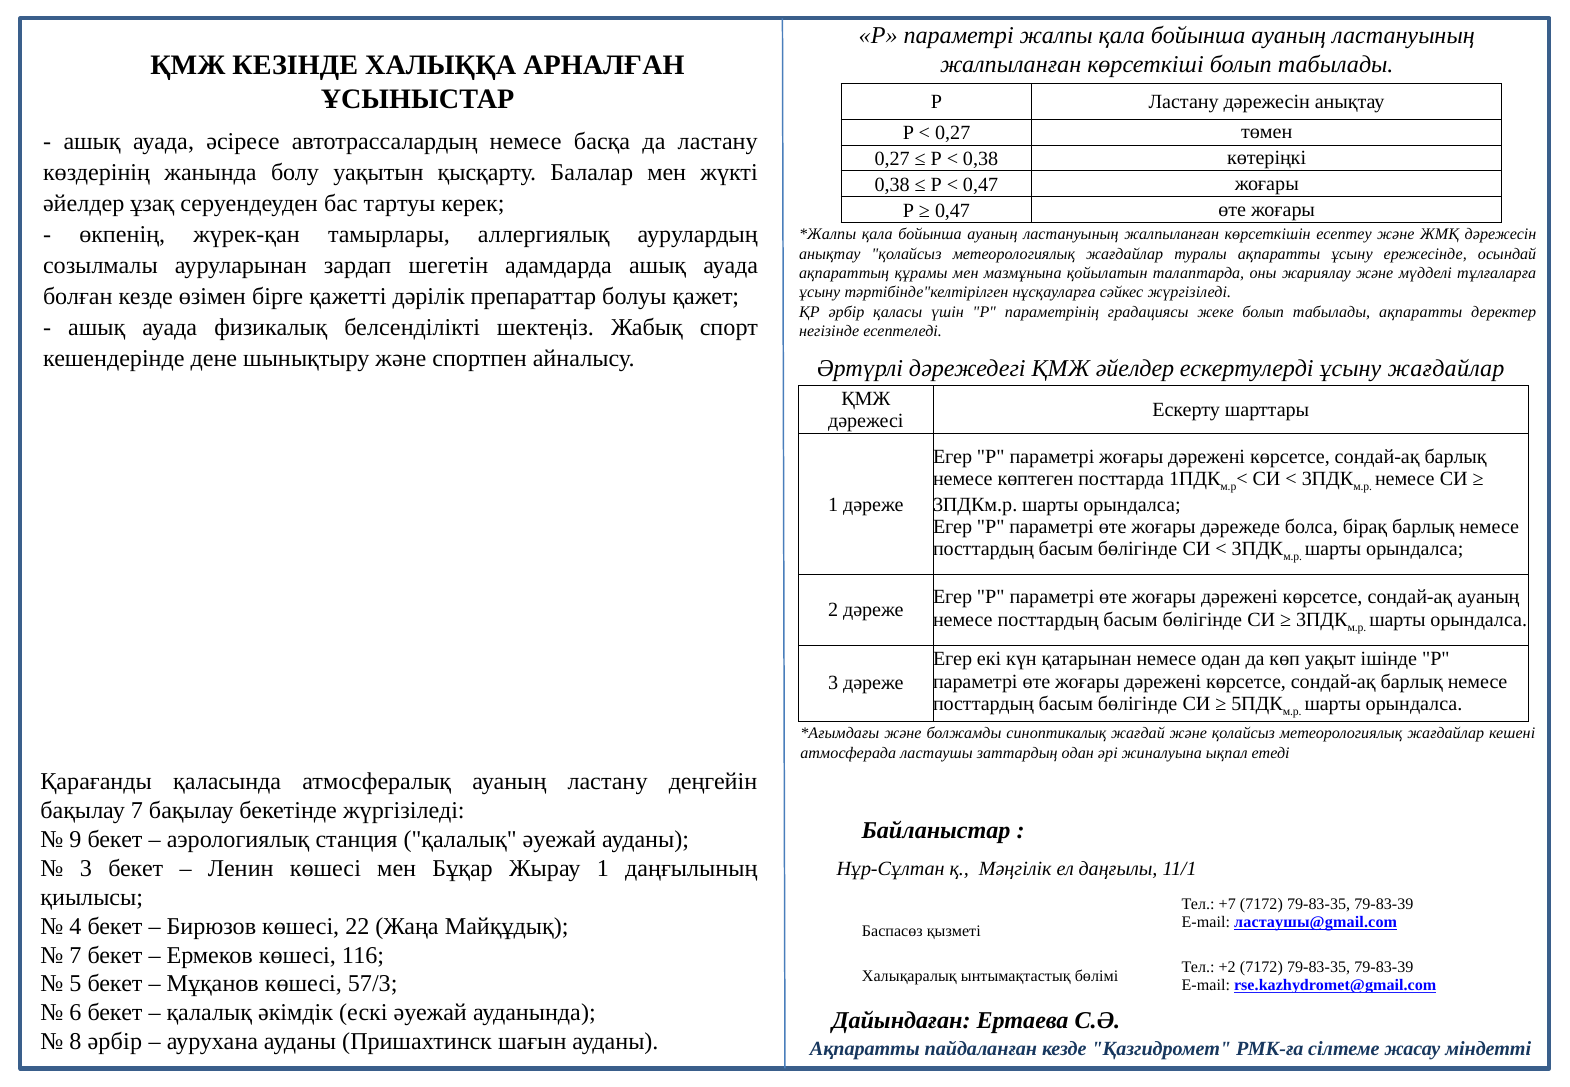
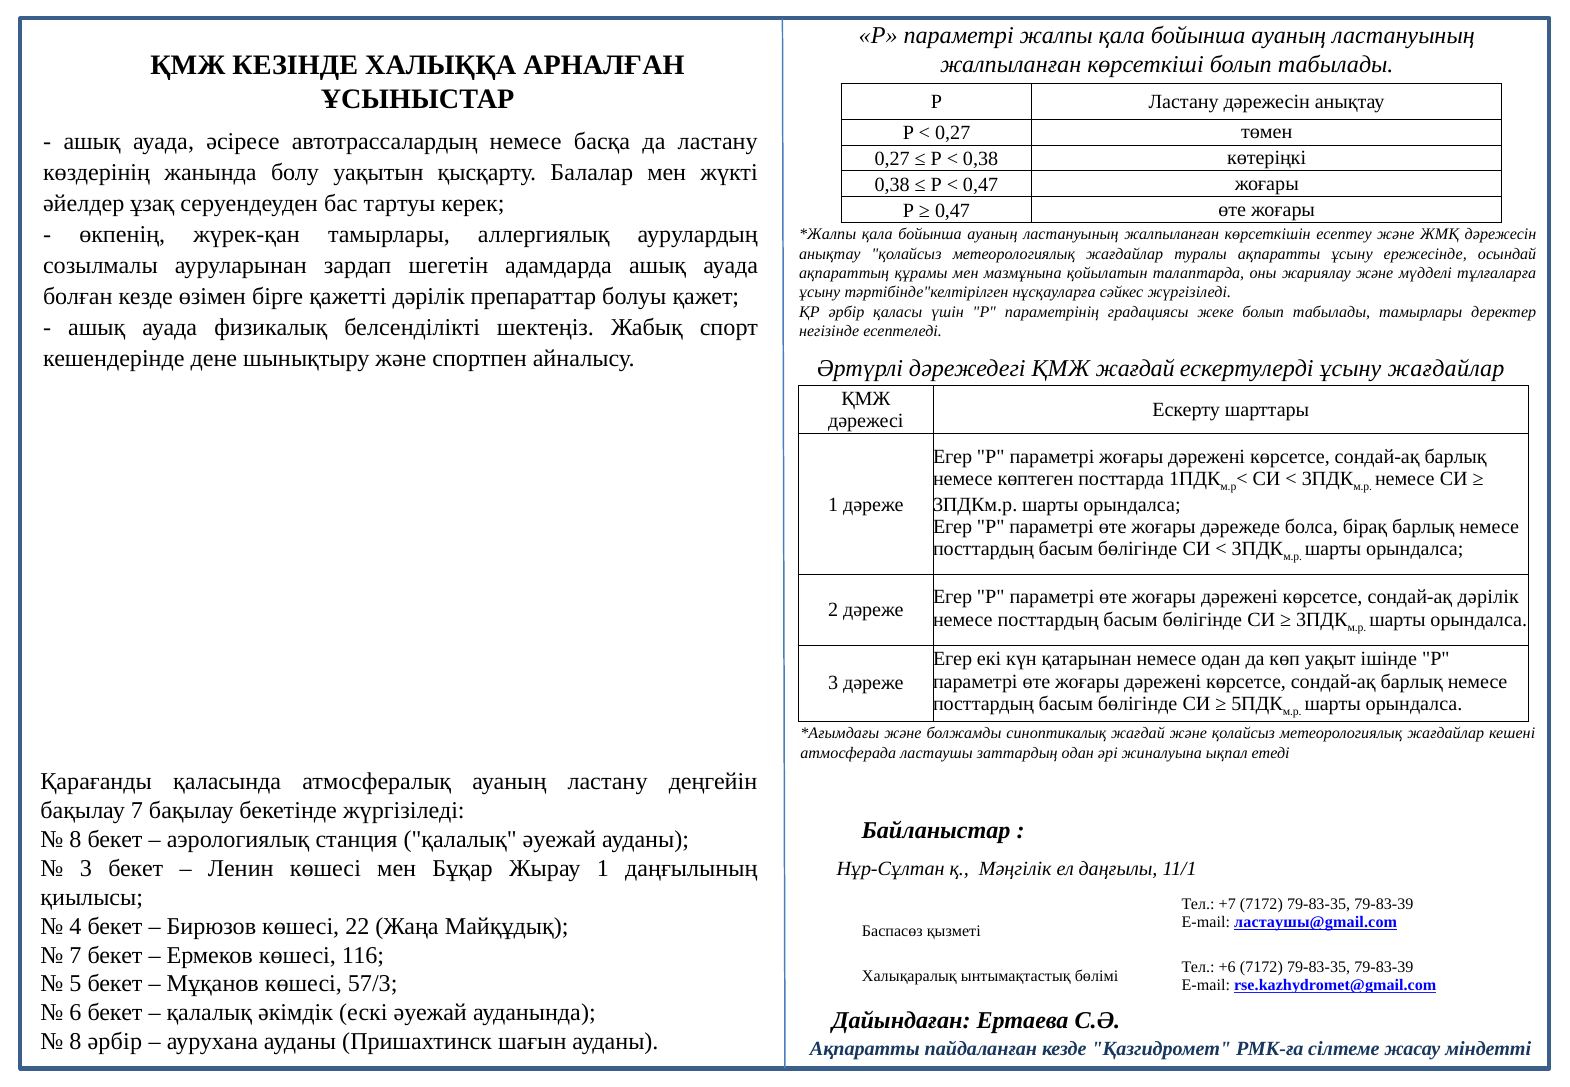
табылады ақпаратты: ақпаратты -> тамырлары (1421, 312)
ҚМЖ әйелдер: әйелдер -> жағдай (1135, 369)
сондай-ақ ауаның: ауаның -> дәрілік (1488, 597)
9: 9 -> 8 (75, 839)
+2: +2 -> +6 (1227, 967)
